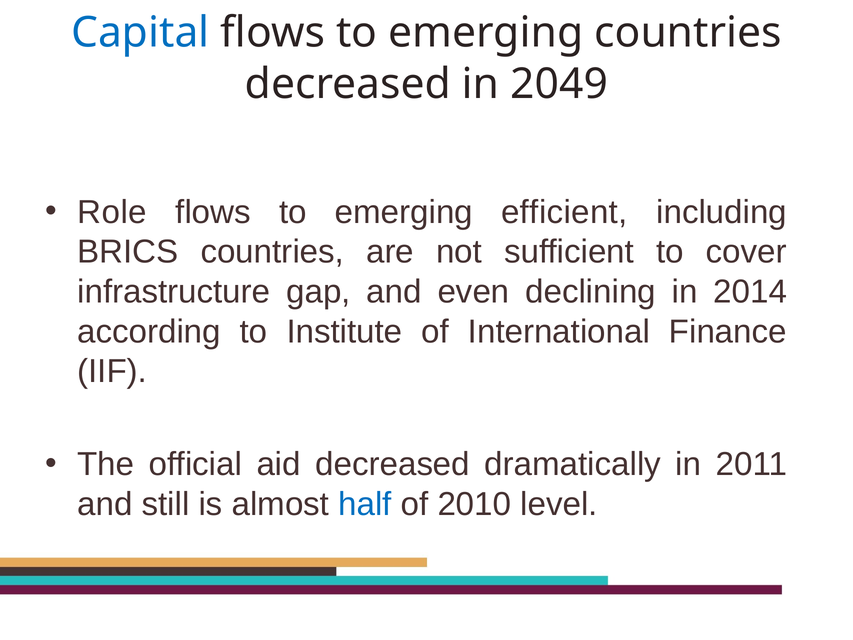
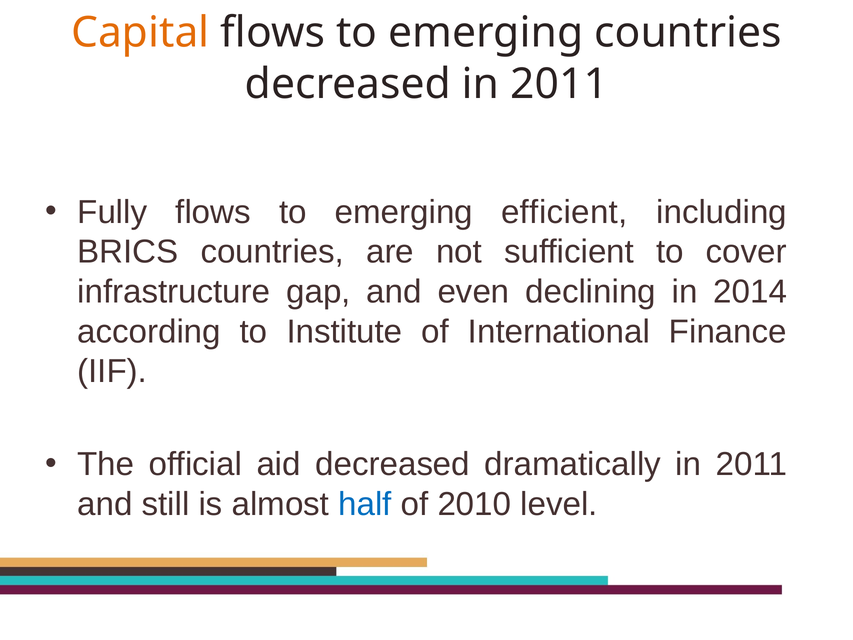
Capital colour: blue -> orange (140, 33)
decreased in 2049: 2049 -> 2011 (559, 84)
Role: Role -> Fully (112, 212)
